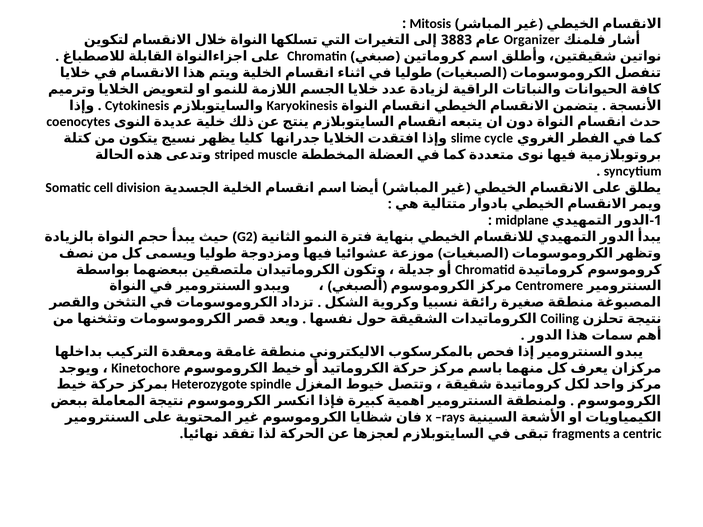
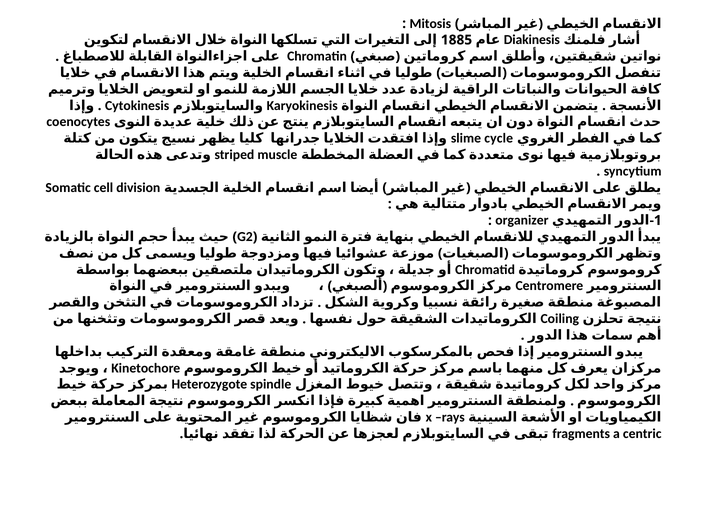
Organizer: Organizer -> Diakinesis (532, 40)
3883: 3883 -> 1885 (456, 40)
midplane: midplane -> organizer (522, 220)
